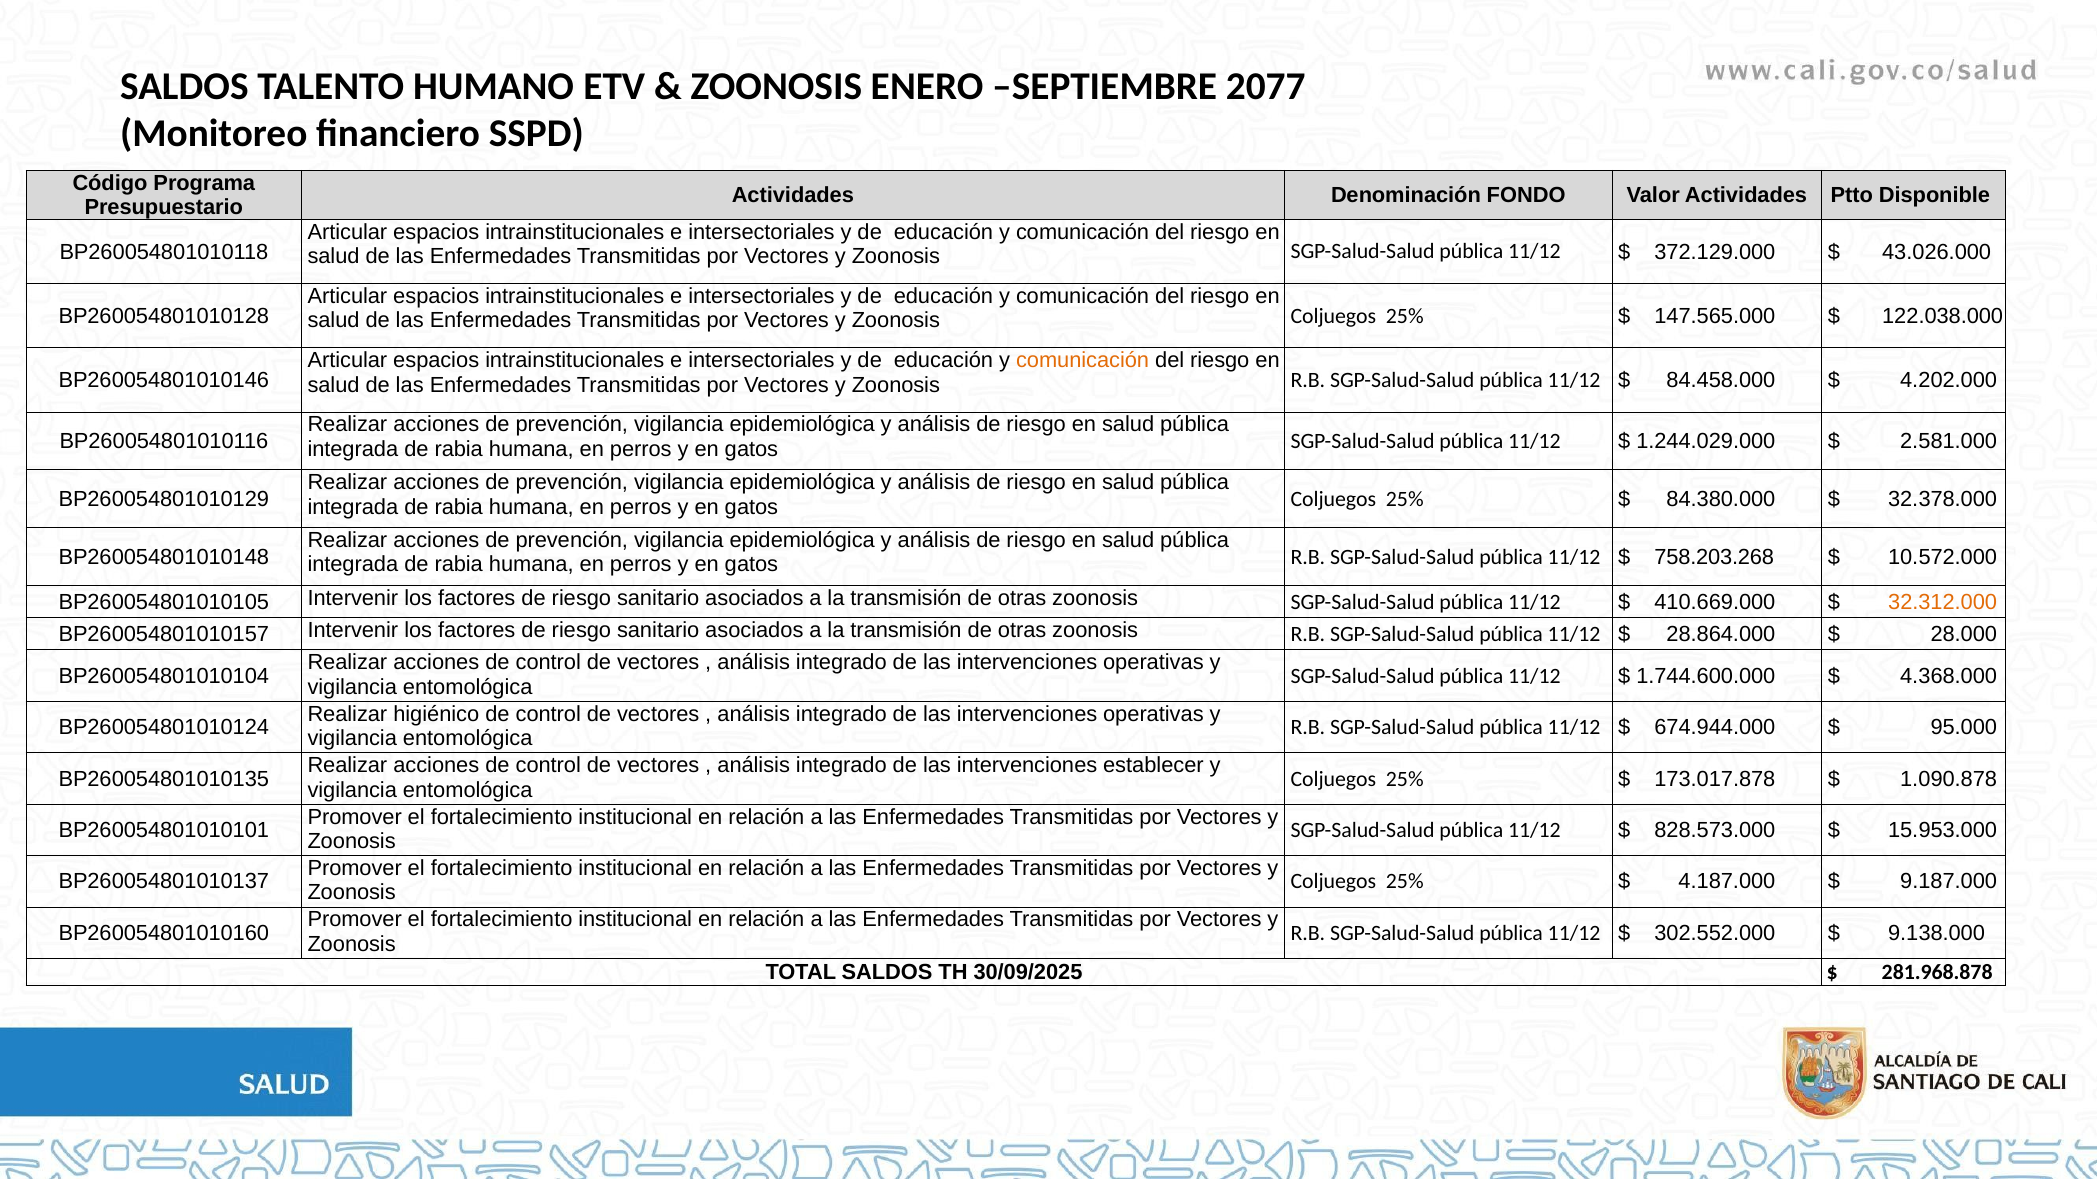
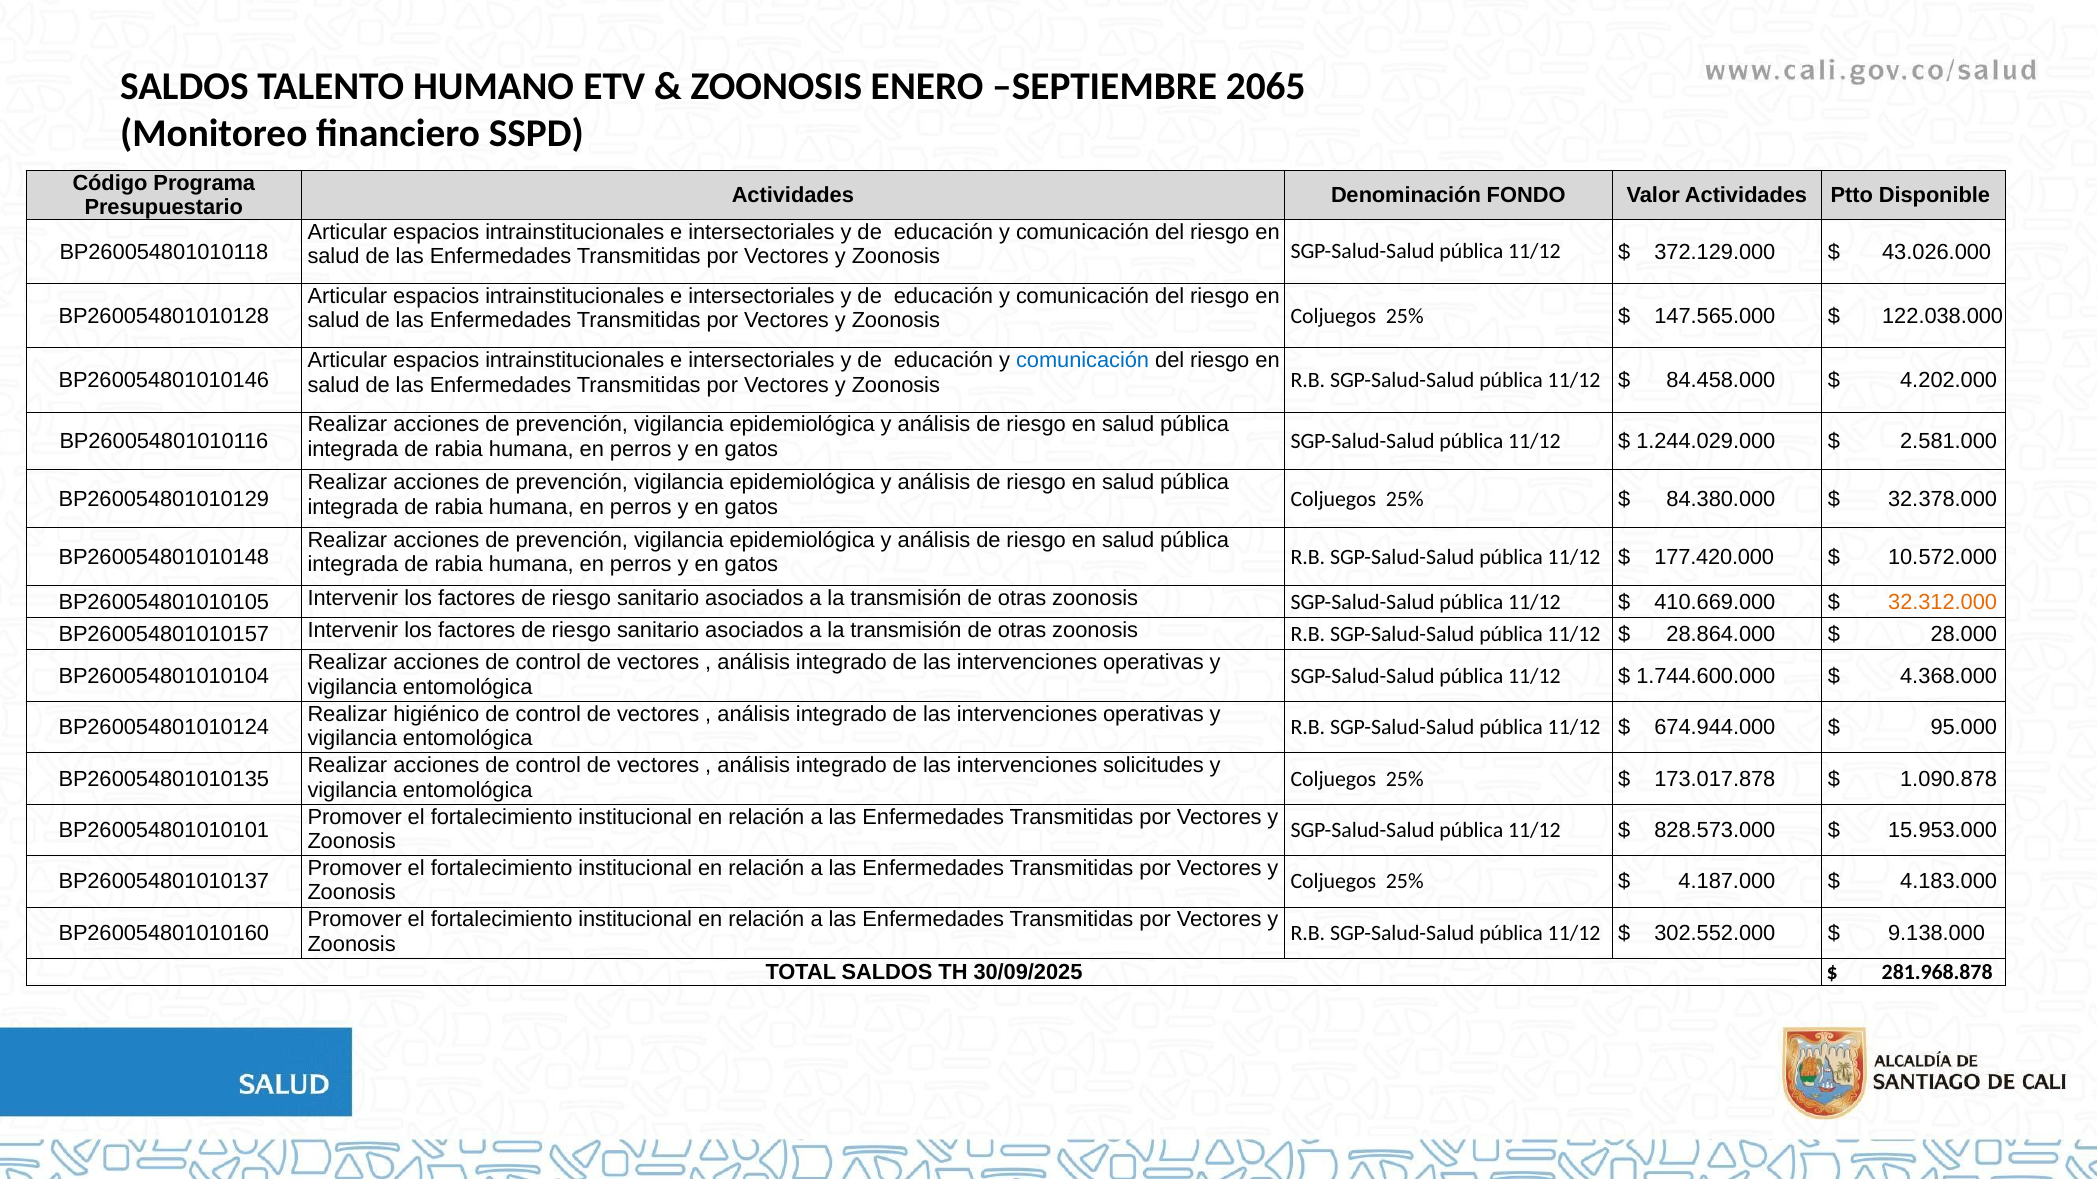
2077: 2077 -> 2065 (1266, 86)
comunicación colour: orange -> blue (1083, 361)
758.203.268: 758.203.268 -> 177.420.000 (1714, 557)
establecer: establecer -> solicitudes (1153, 766)
9.187.000: 9.187.000 -> 4.183.000 (1949, 882)
